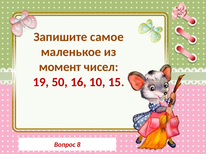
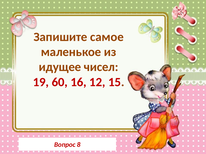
момент: момент -> идущее (60, 67)
50: 50 -> 60 (60, 82)
10: 10 -> 12 (97, 82)
